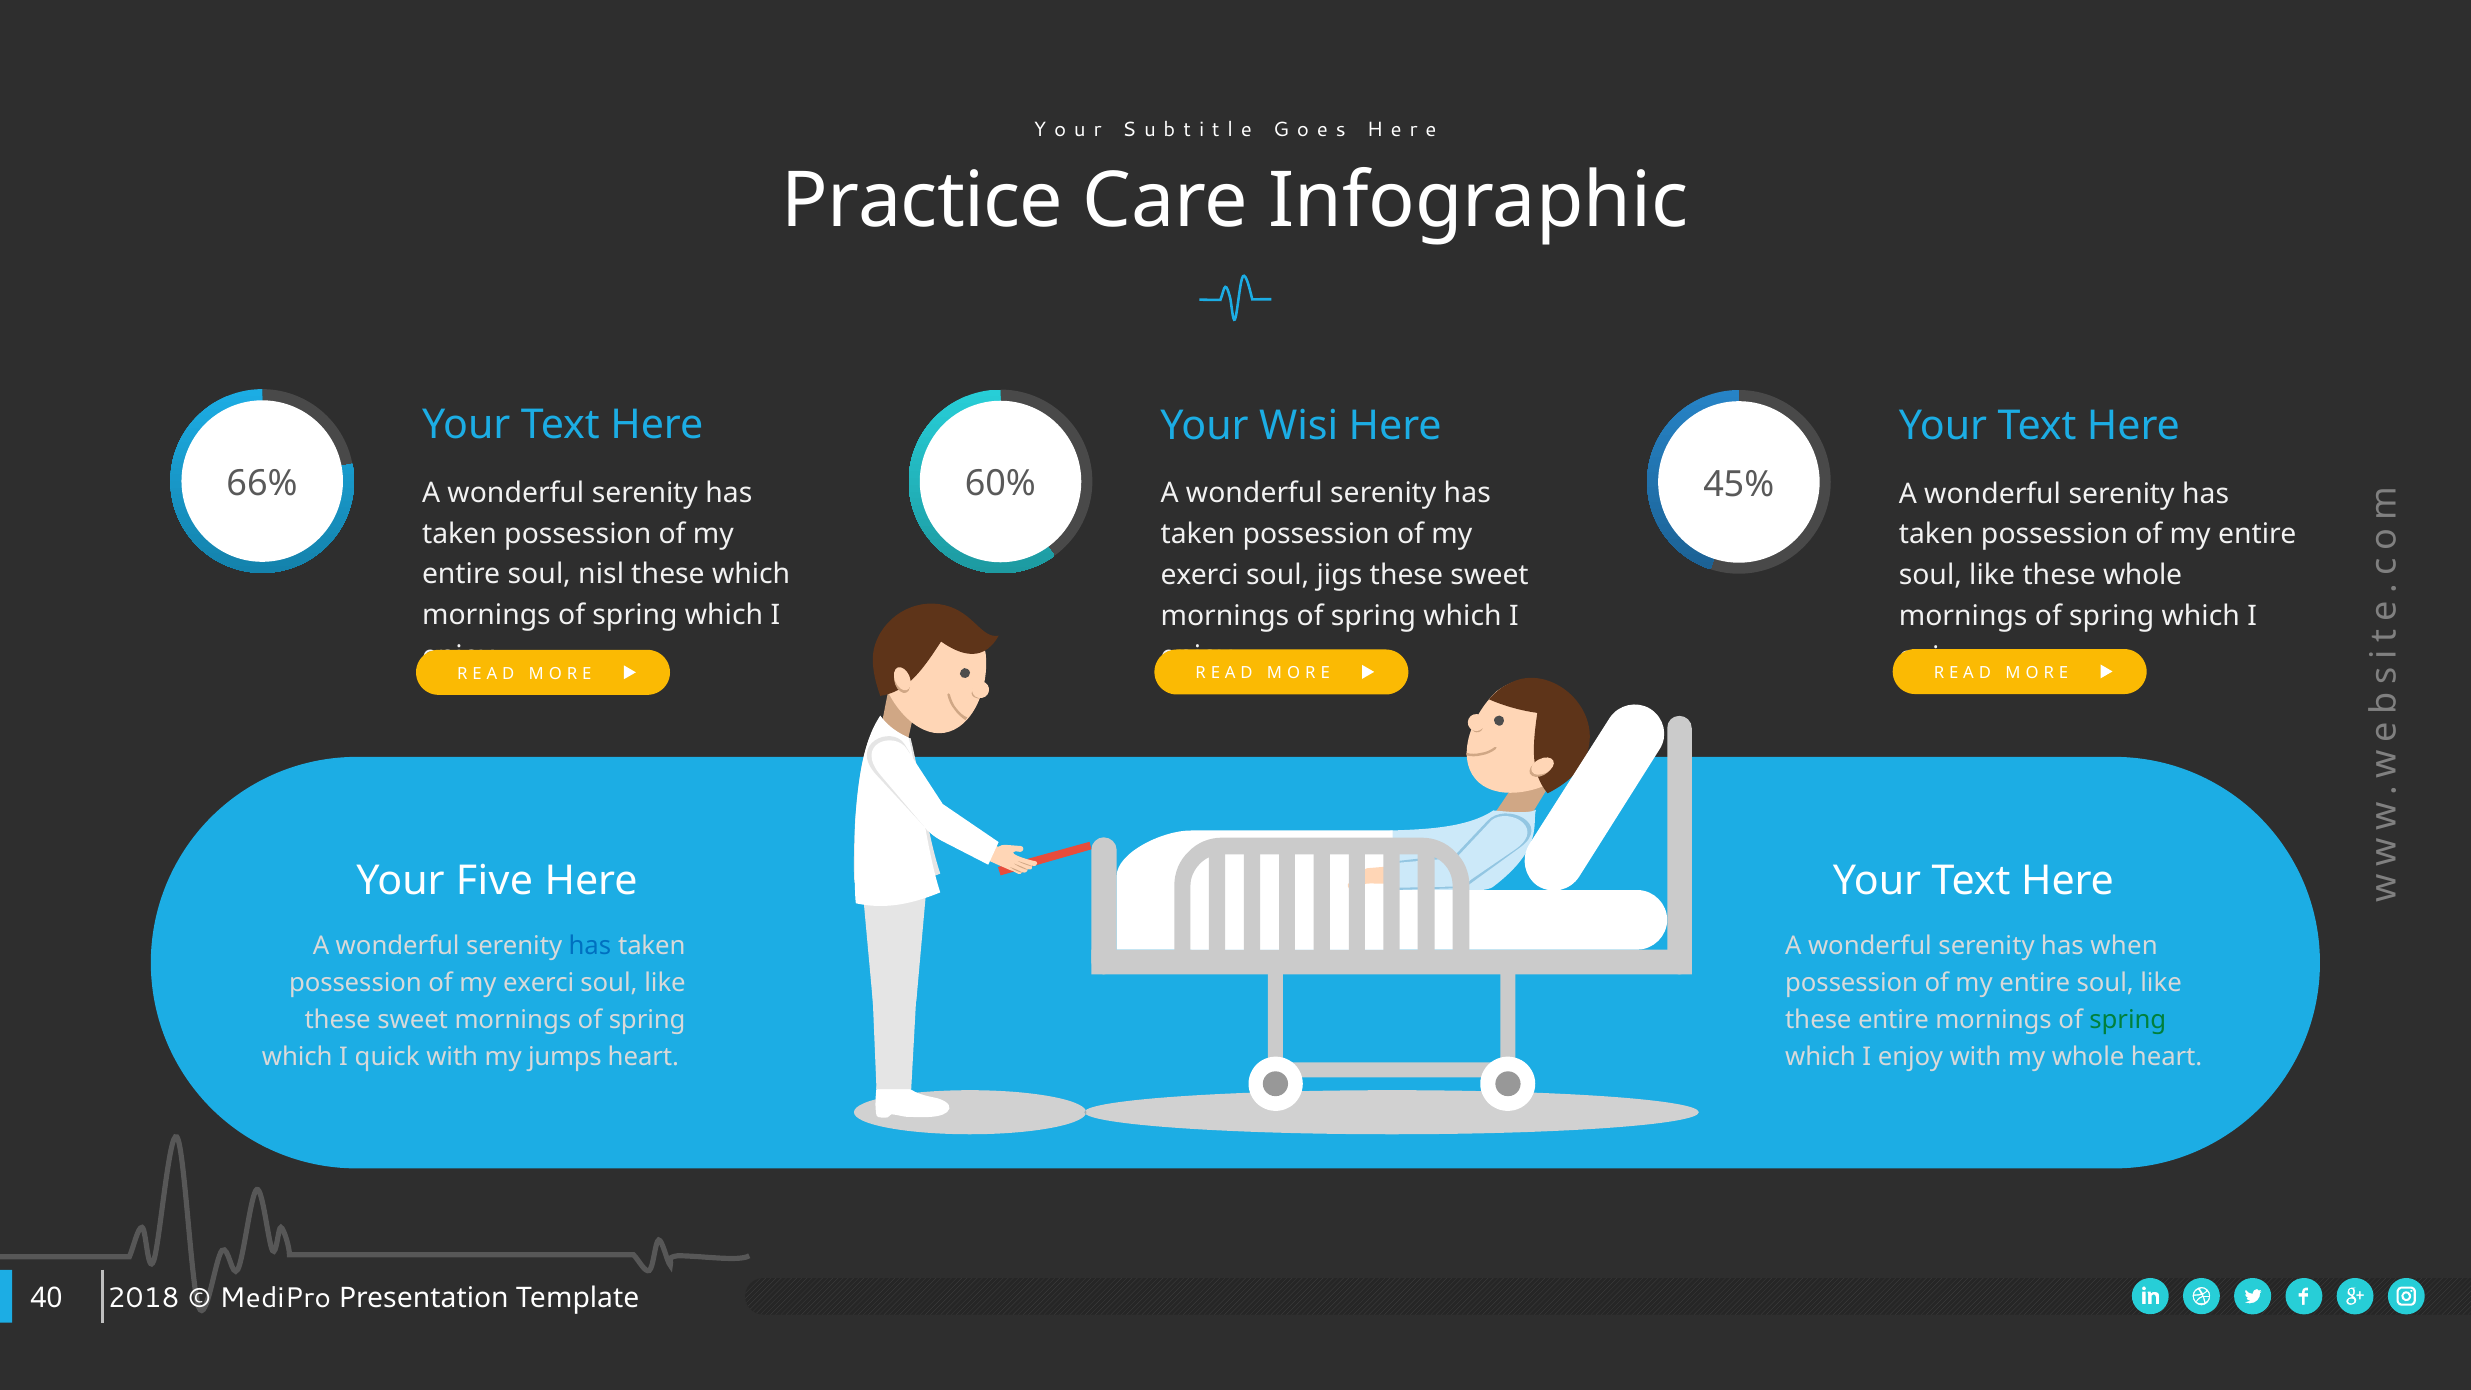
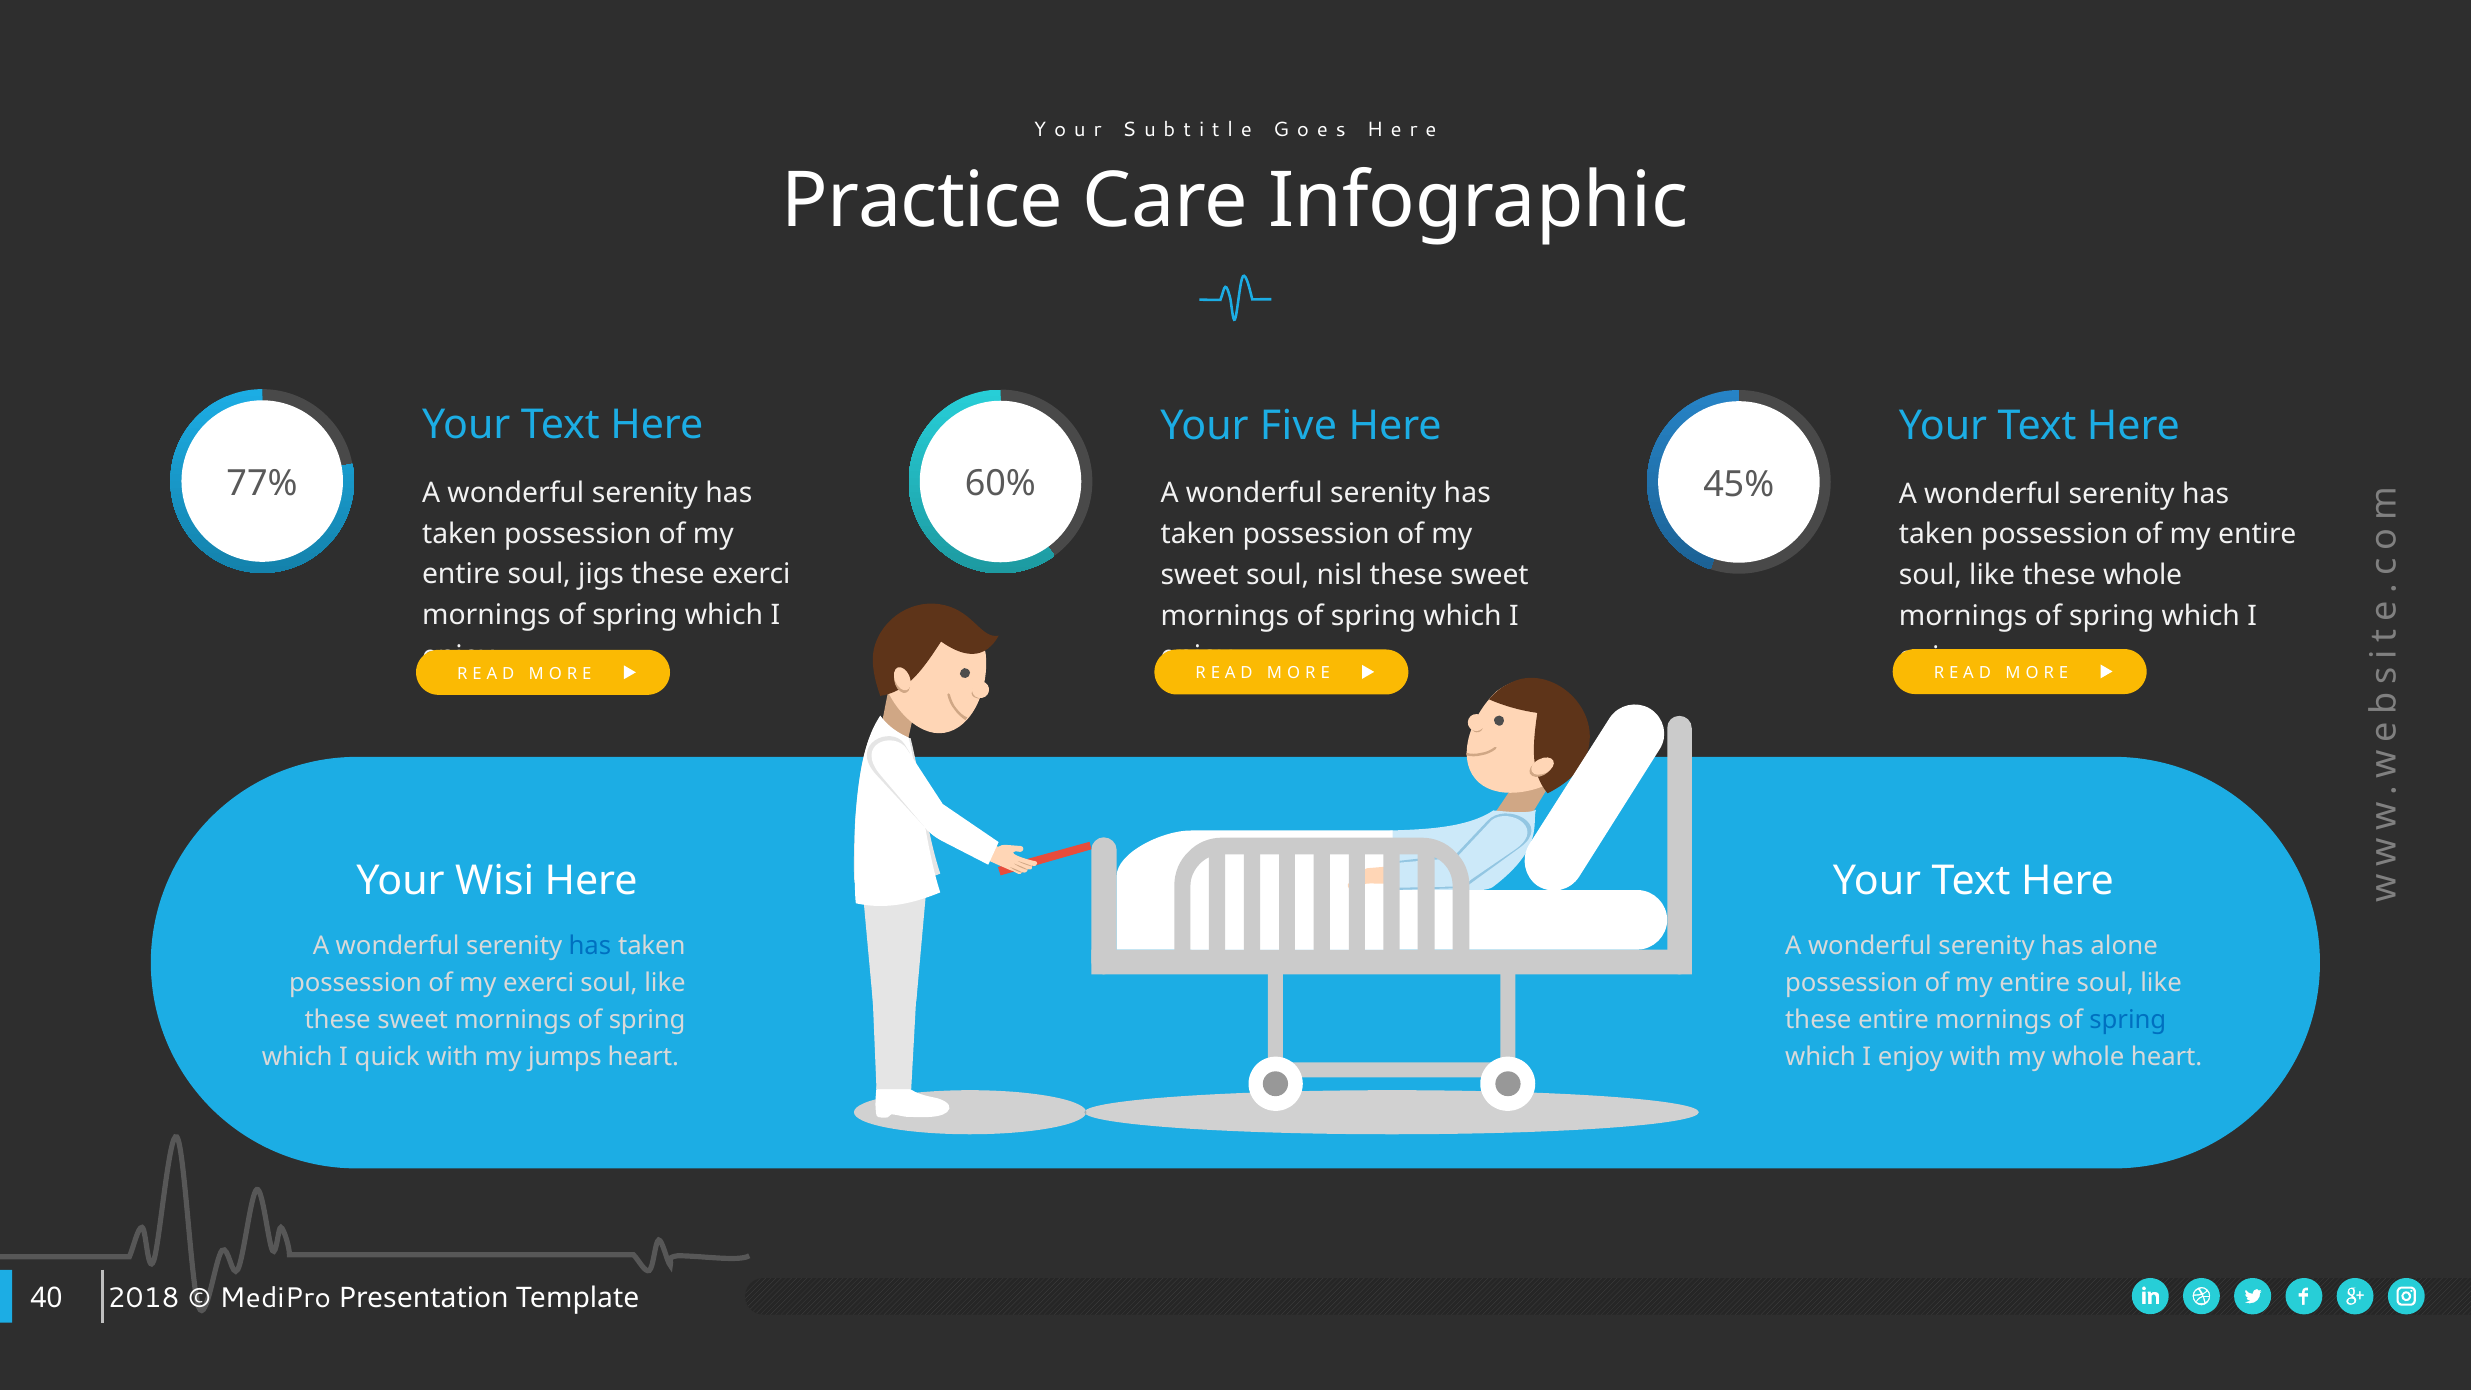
Wisi: Wisi -> Five (1298, 426)
66%: 66% -> 77% (262, 484)
nisl: nisl -> jigs (601, 574)
these which: which -> exerci (751, 574)
exerci: exerci -> sweet (1200, 575)
jigs: jigs -> nisl (1340, 575)
Five: Five -> Wisi (495, 881)
when: when -> alone (2124, 946)
spring colour: green -> blue (2128, 1020)
